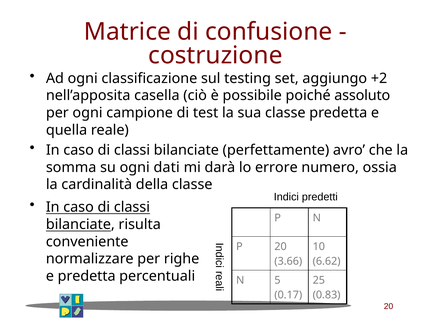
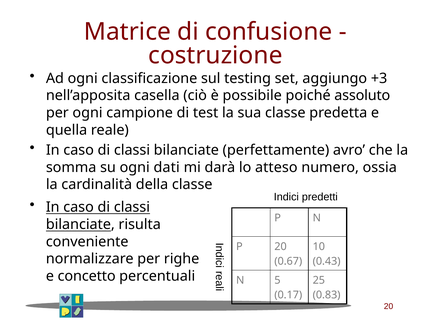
+2: +2 -> +3 (379, 78)
errore: errore -> atteso (276, 167)
3.66: 3.66 -> 0.67 (288, 262)
6.62: 6.62 -> 0.43 (327, 262)
e predetta: predetta -> concetto (87, 276)
